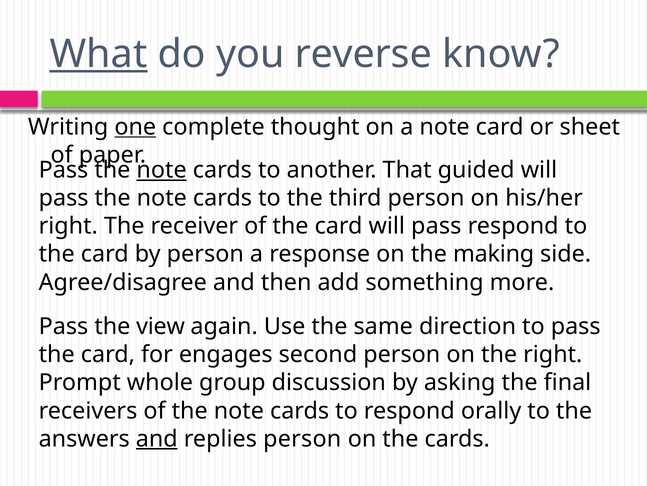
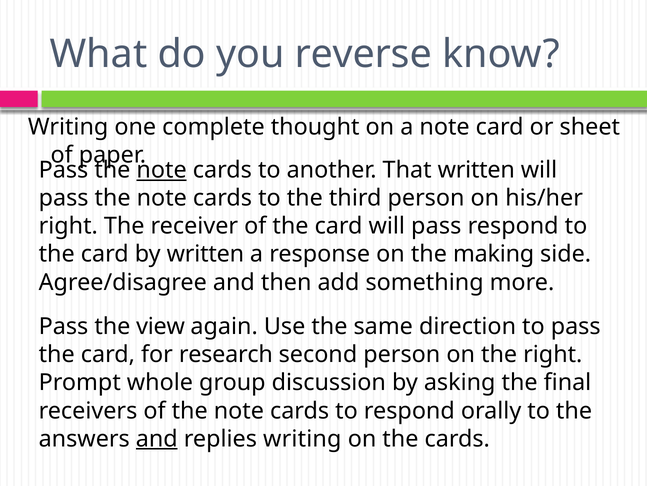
What underline: present -> none (99, 54)
one underline: present -> none (135, 127)
That guided: guided -> written (476, 170)
by person: person -> written (205, 254)
engages: engages -> research (226, 354)
replies person: person -> writing (302, 438)
